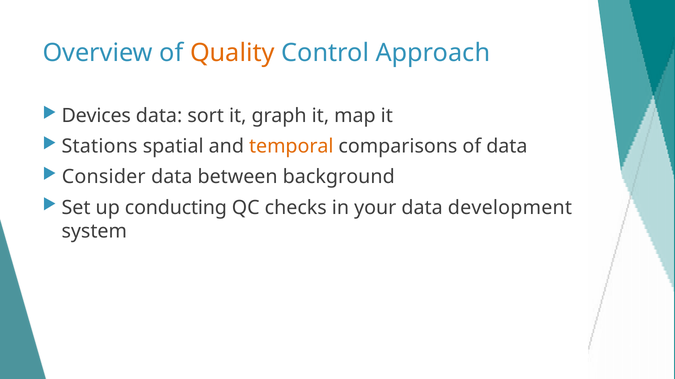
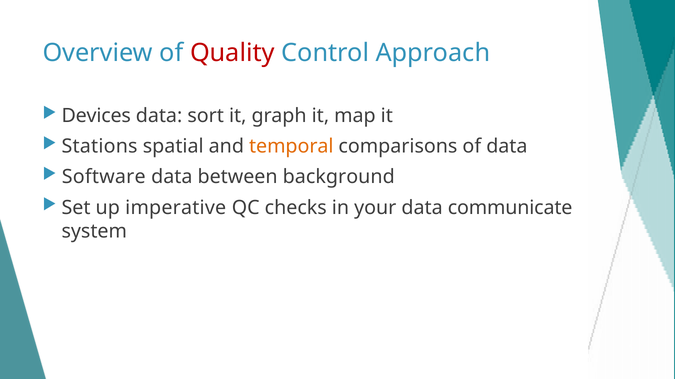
Quality colour: orange -> red (232, 53)
Consider: Consider -> Software (104, 177)
conducting: conducting -> imperative (176, 208)
development: development -> communicate (510, 208)
